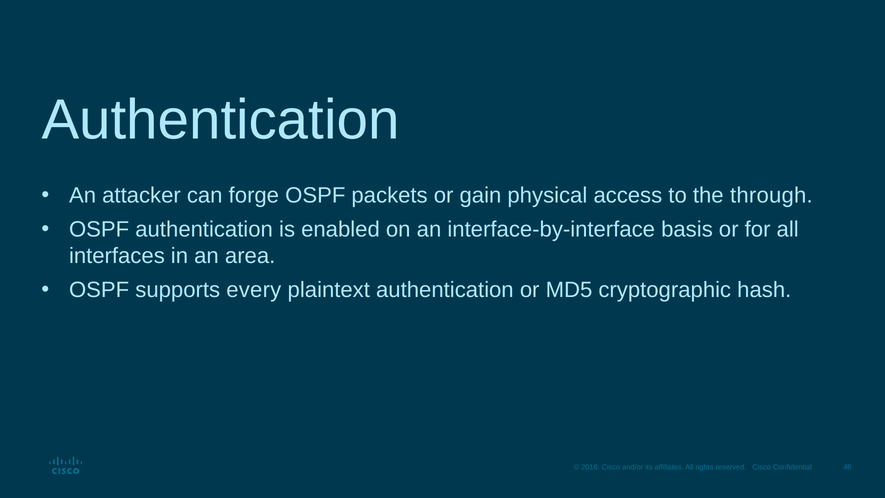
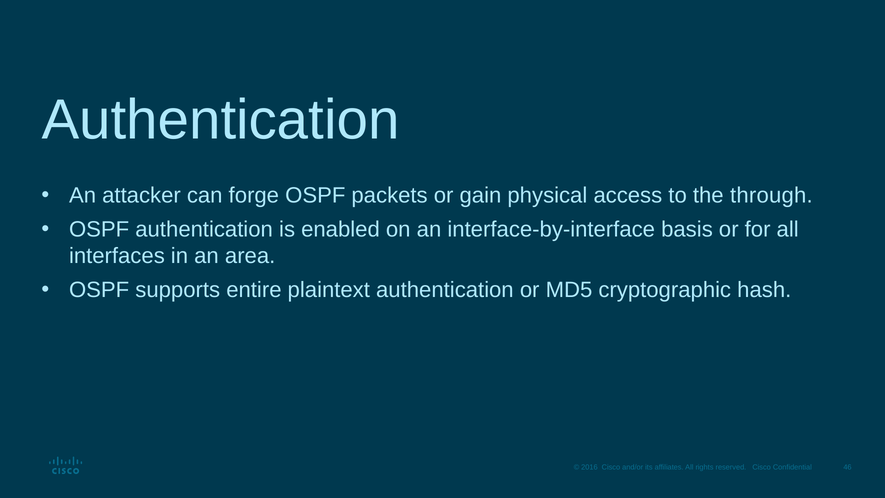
every: every -> entire (254, 290)
